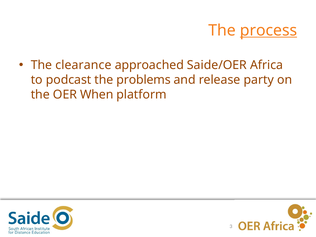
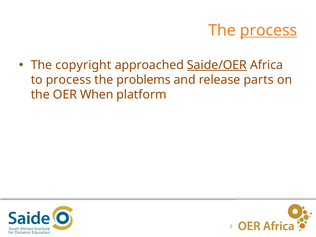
clearance: clearance -> copyright (83, 65)
Saide/OER underline: none -> present (217, 65)
to podcast: podcast -> process (69, 80)
party: party -> parts (259, 80)
